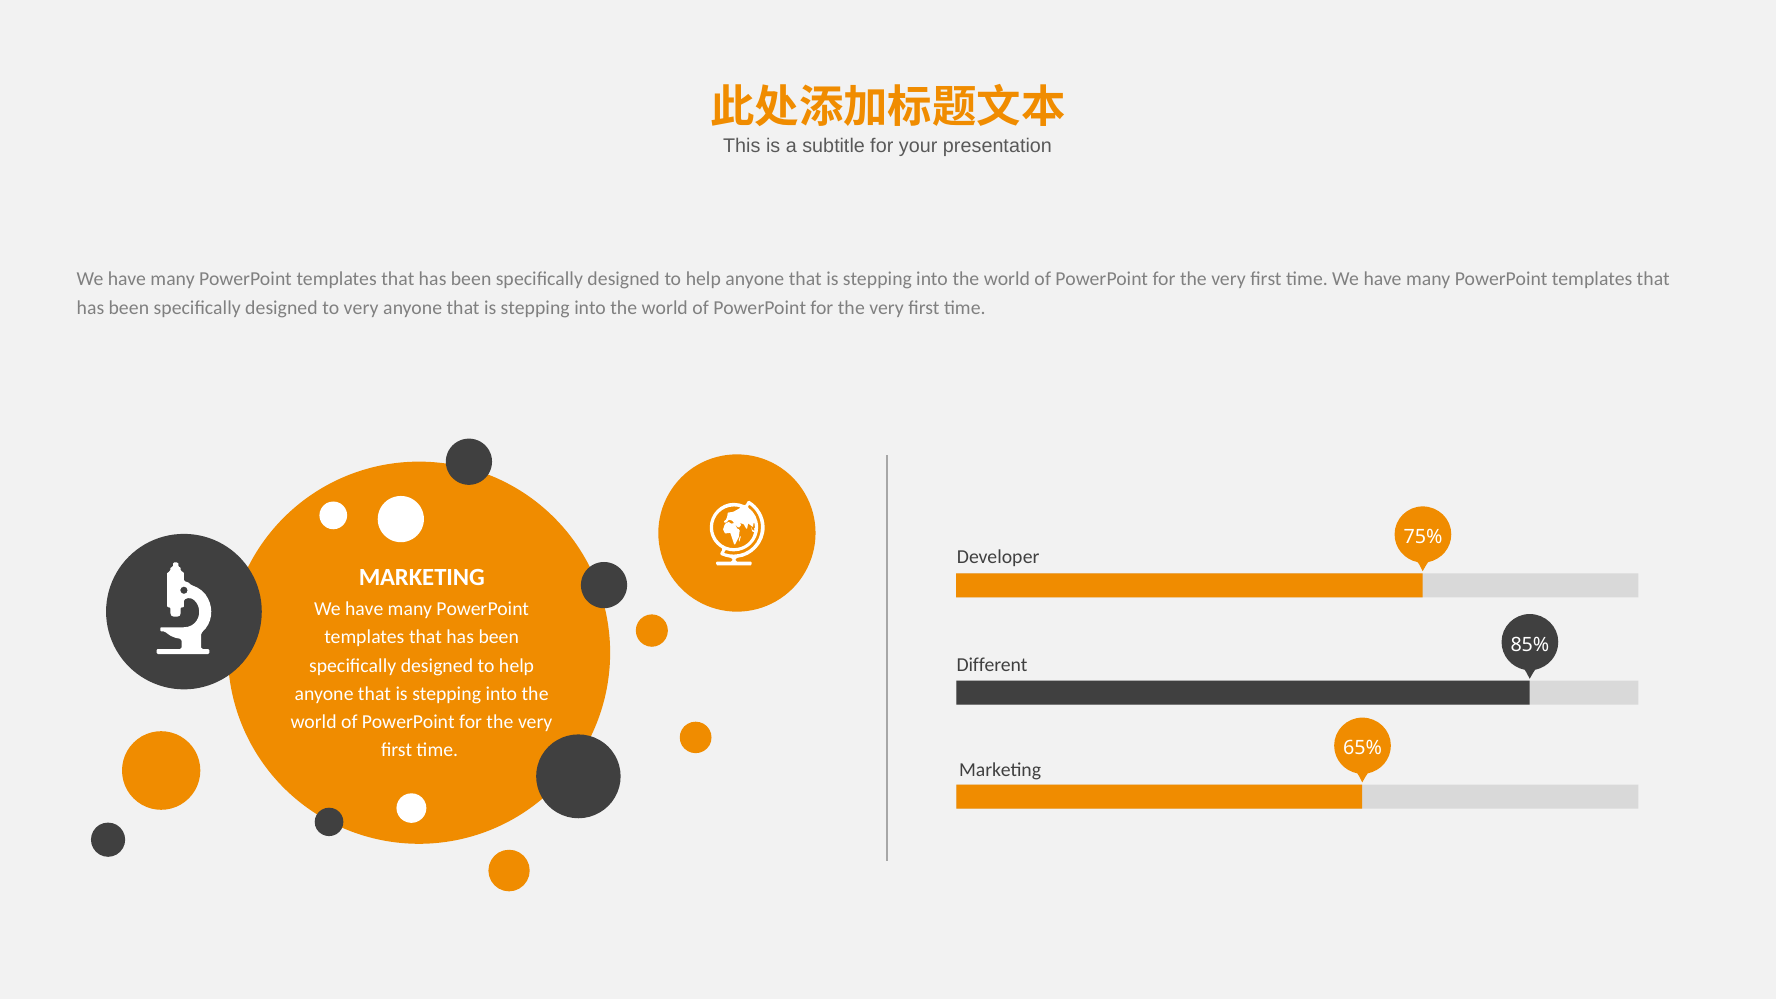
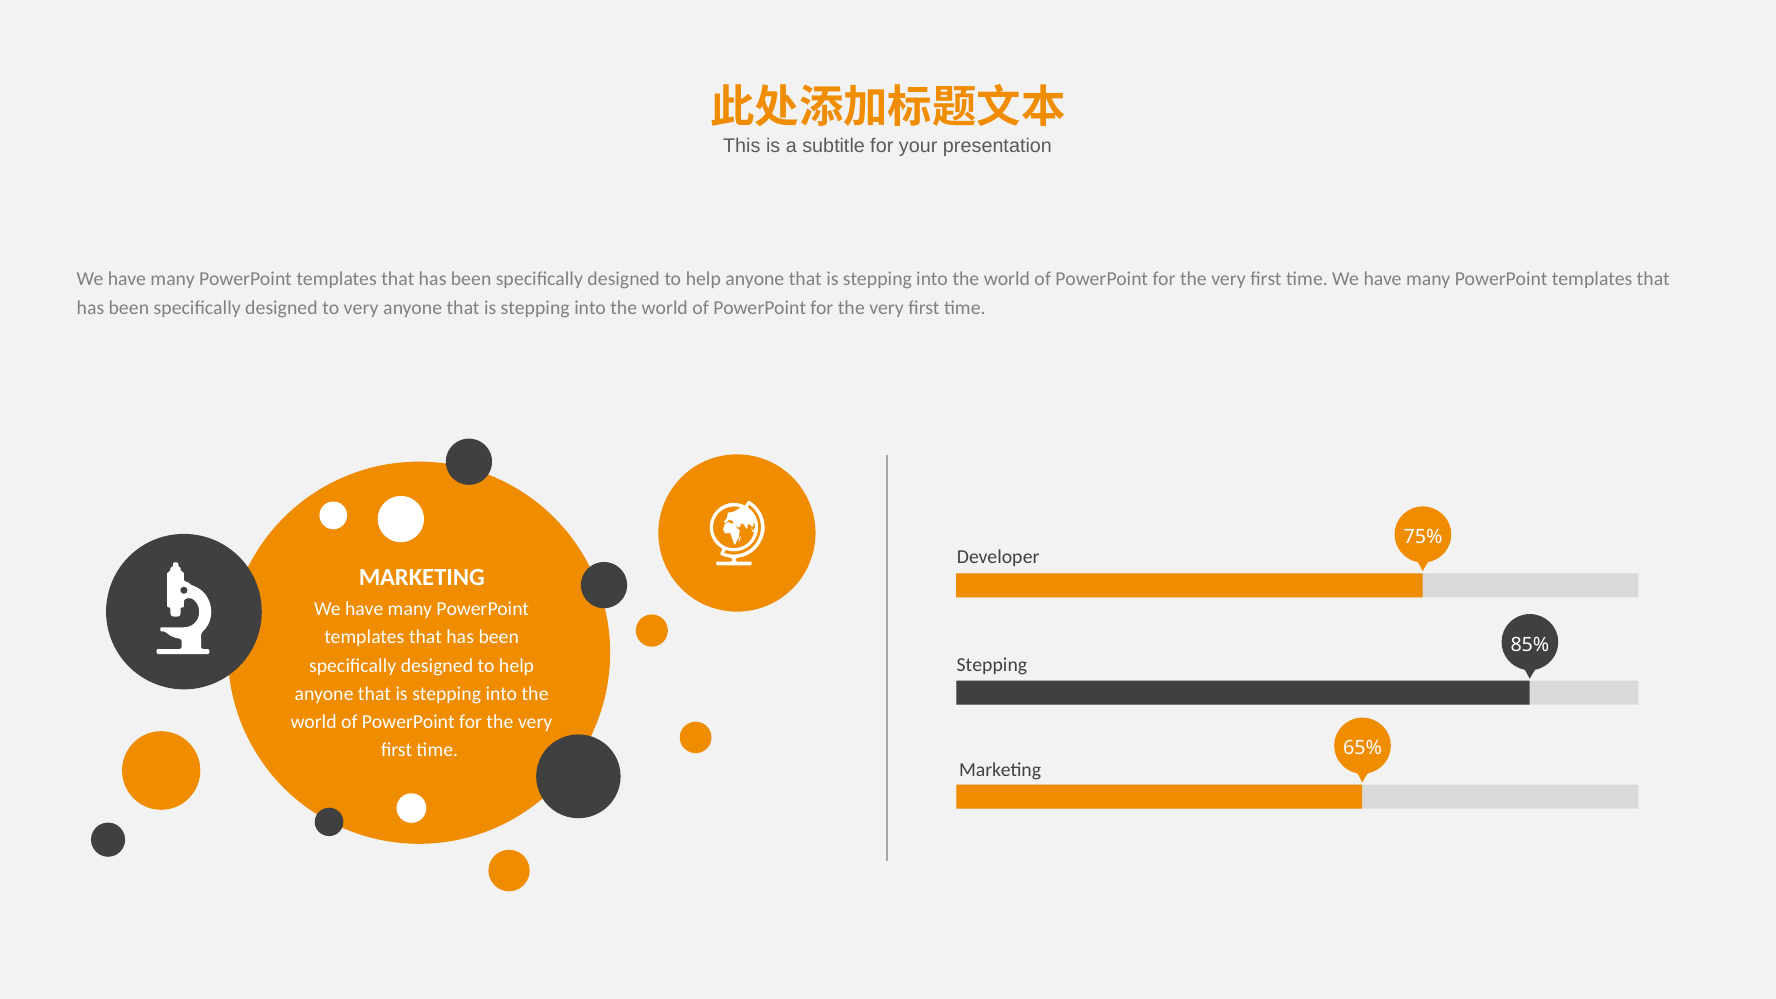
Different: Different -> Stepping (992, 665)
